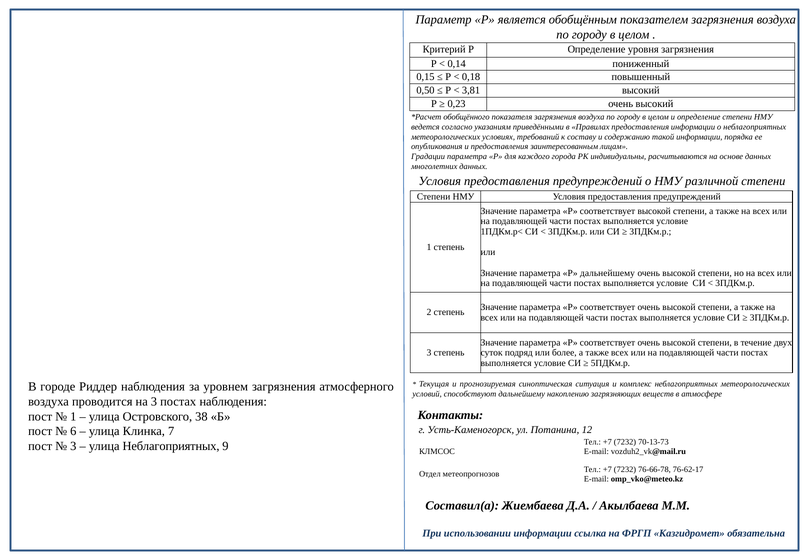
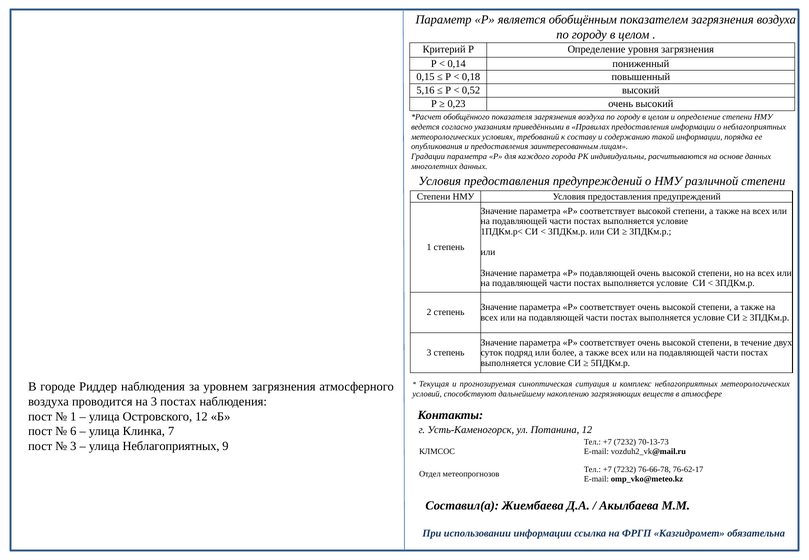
0,50: 0,50 -> 5,16 (425, 90)
3,81: 3,81 -> 0,52 (471, 90)
Р дальнейшему: дальнейшему -> подавляющей (608, 273)
Островского 38: 38 -> 12 (201, 416)
